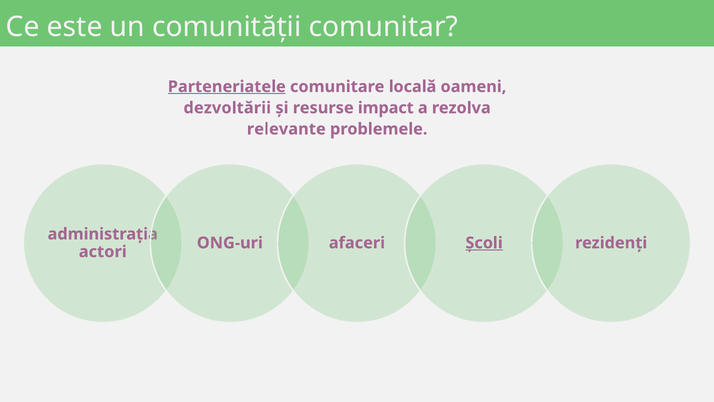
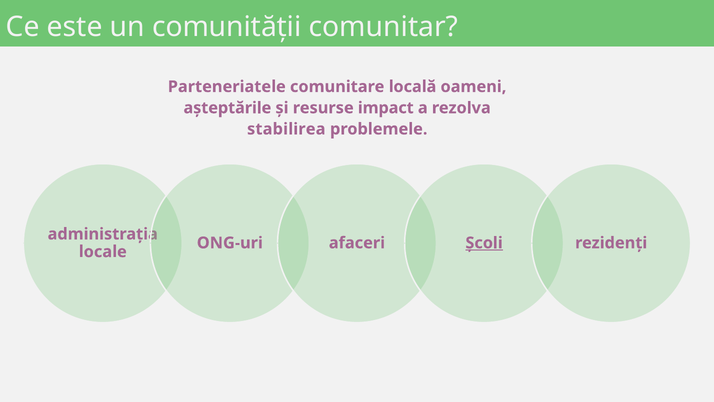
Parteneriatele underline: present -> none (227, 87)
dezvoltării: dezvoltării -> așteptările (227, 108)
relevante: relevante -> stabilirea (286, 129)
actori: actori -> locale (103, 252)
